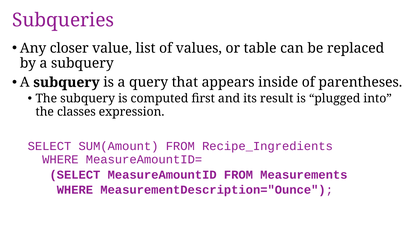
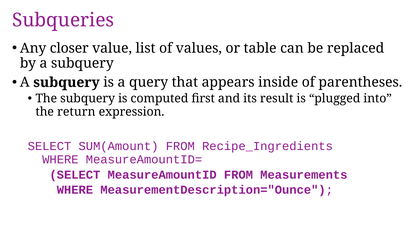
classes: classes -> return (76, 112)
